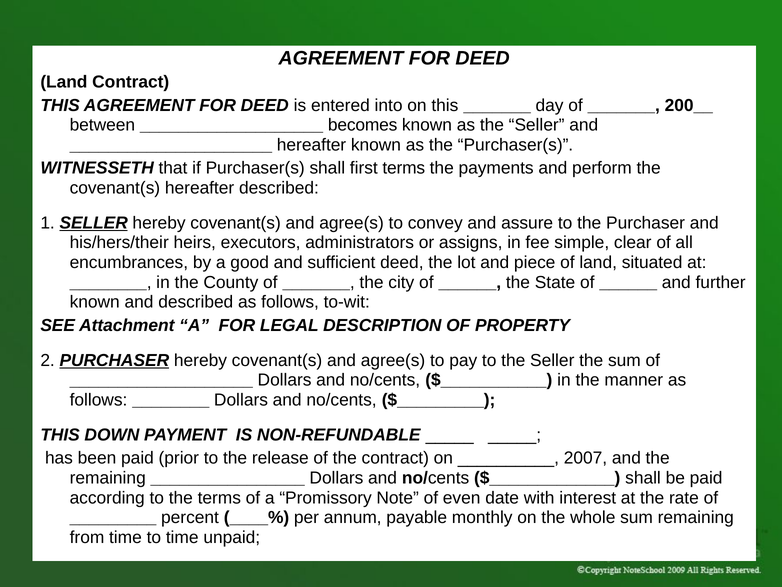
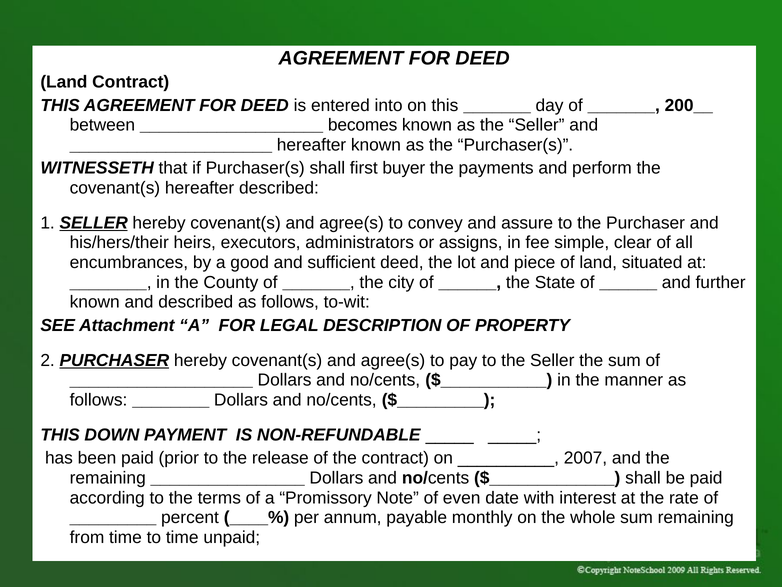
first terms: terms -> buyer (404, 168)
